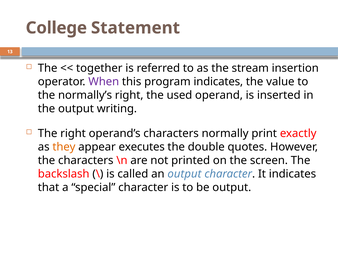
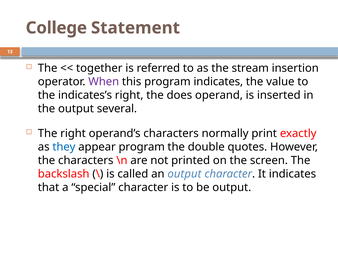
normally’s: normally’s -> indicates’s (85, 95)
used: used -> does (179, 95)
writing: writing -> several (117, 109)
they colour: orange -> blue (64, 147)
appear executes: executes -> program (142, 147)
